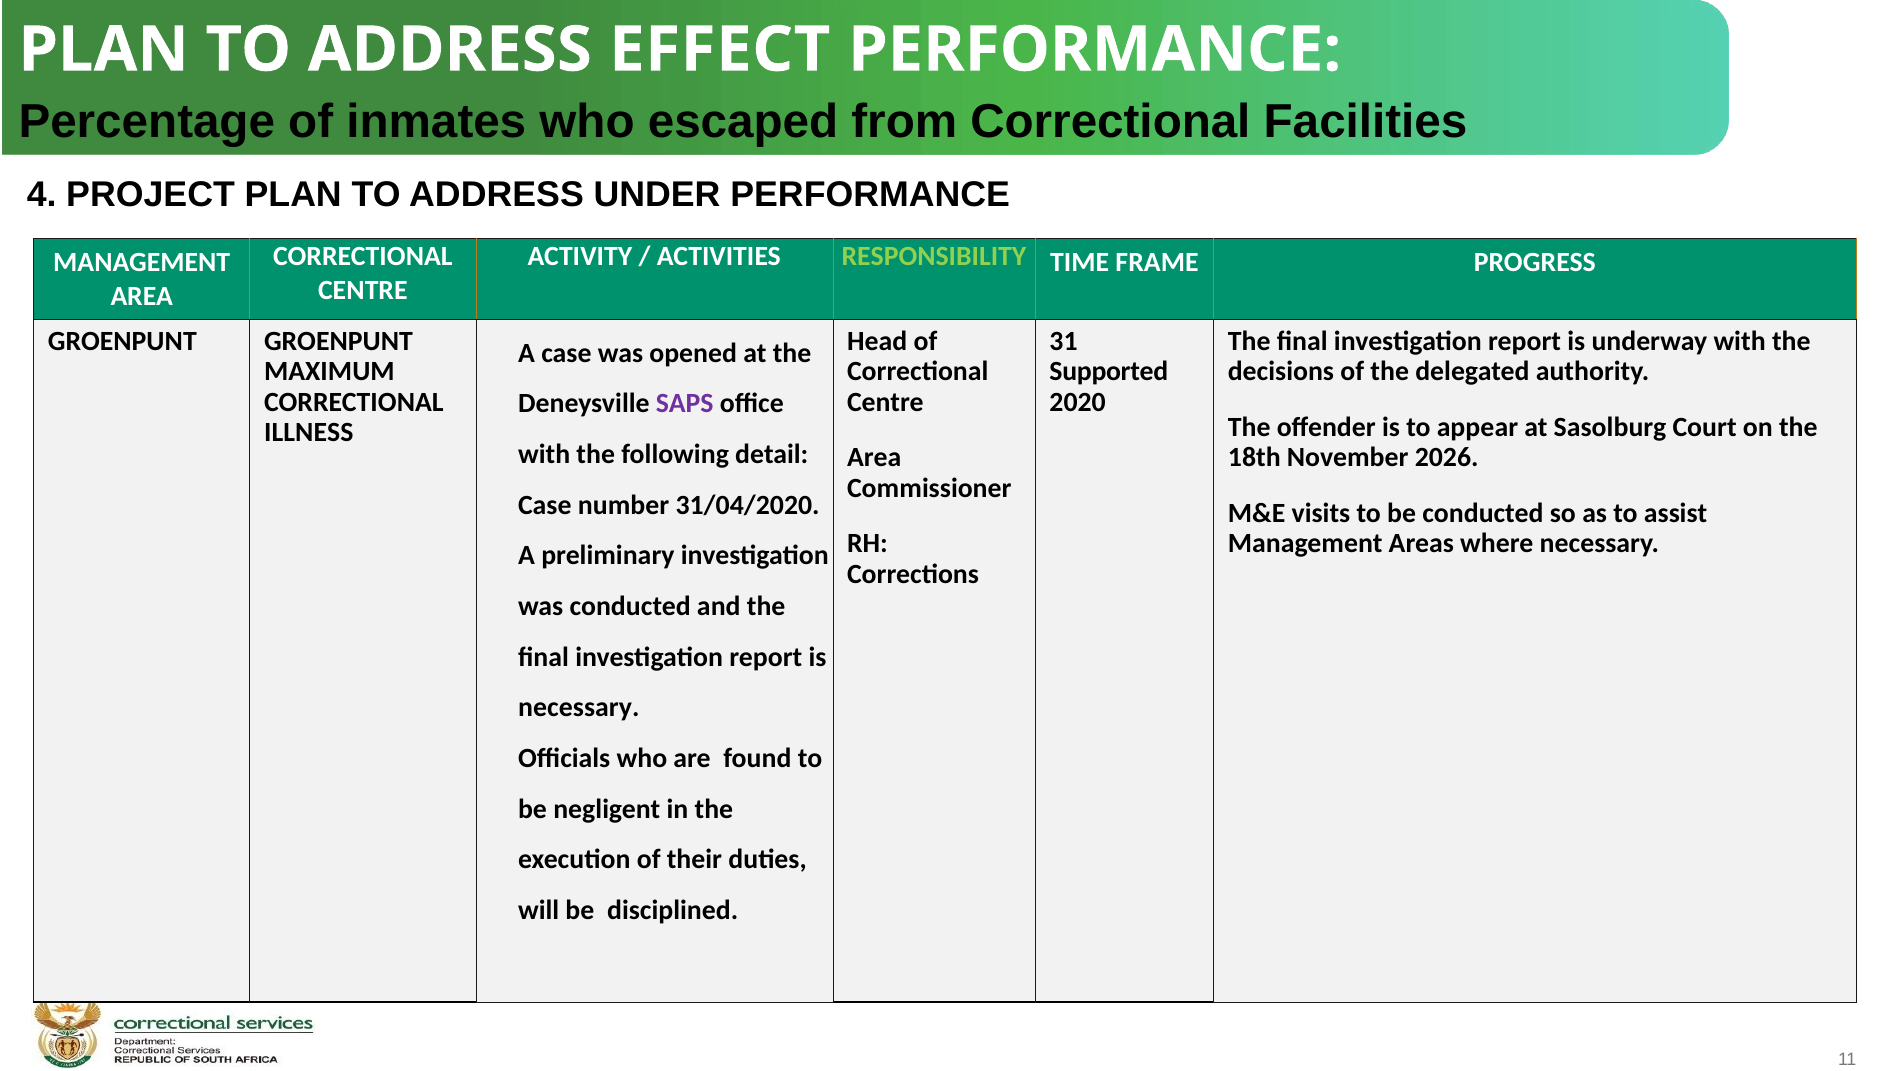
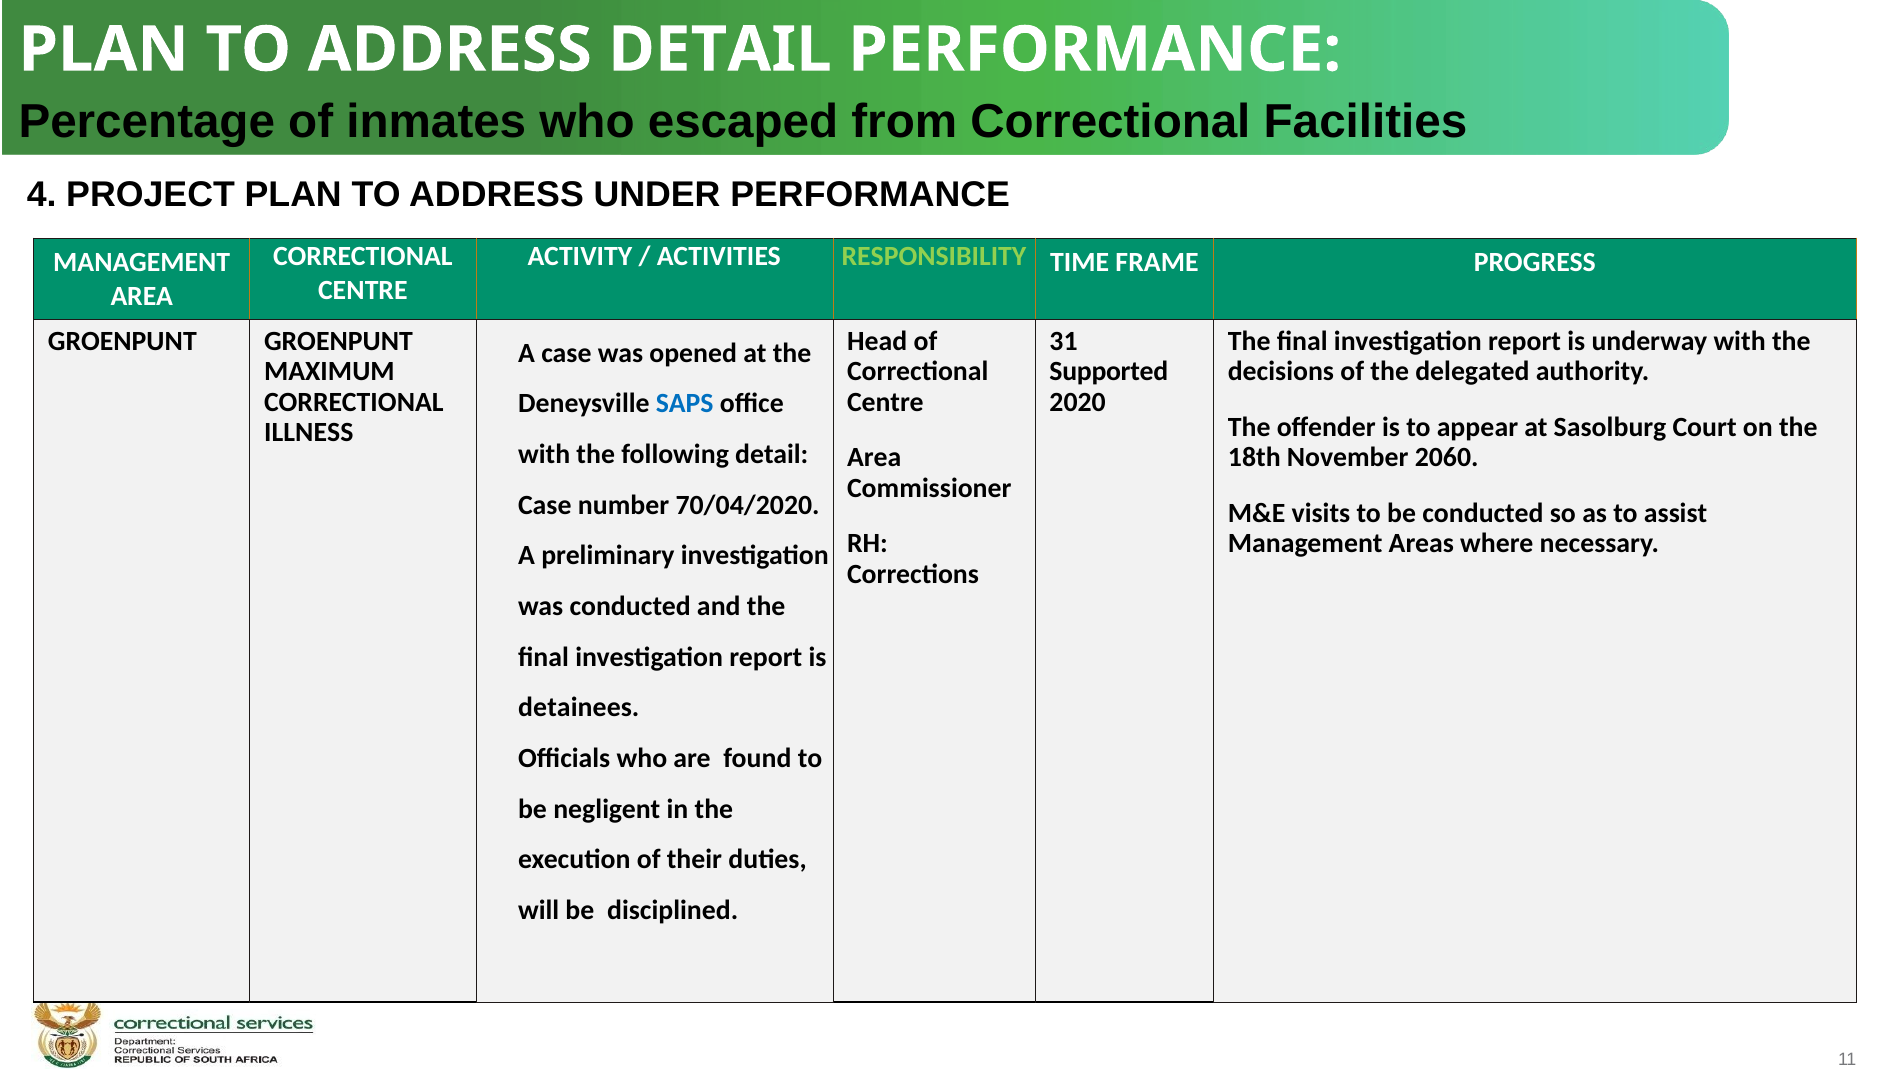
ADDRESS EFFECT: EFFECT -> DETAIL (720, 50)
SAPS colour: purple -> blue (685, 404)
2026: 2026 -> 2060 (1447, 458)
31/04/2020: 31/04/2020 -> 70/04/2020 (748, 505)
necessary: necessary -> detainees (579, 708)
